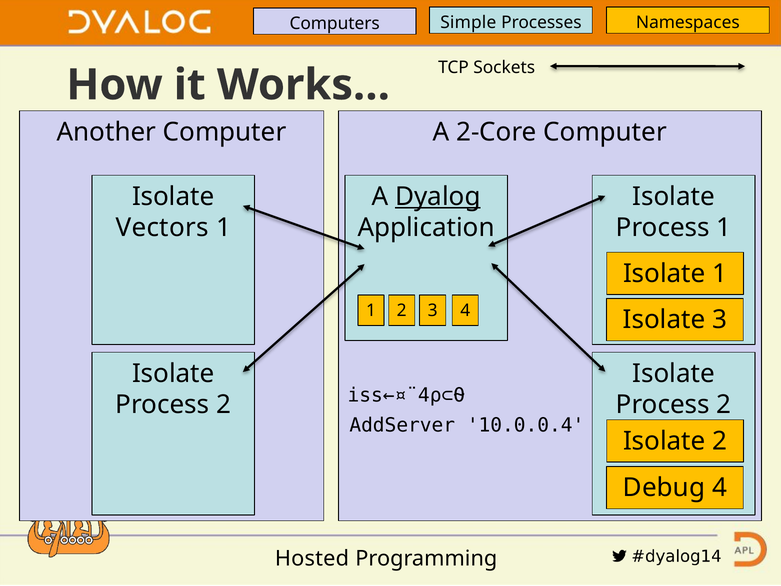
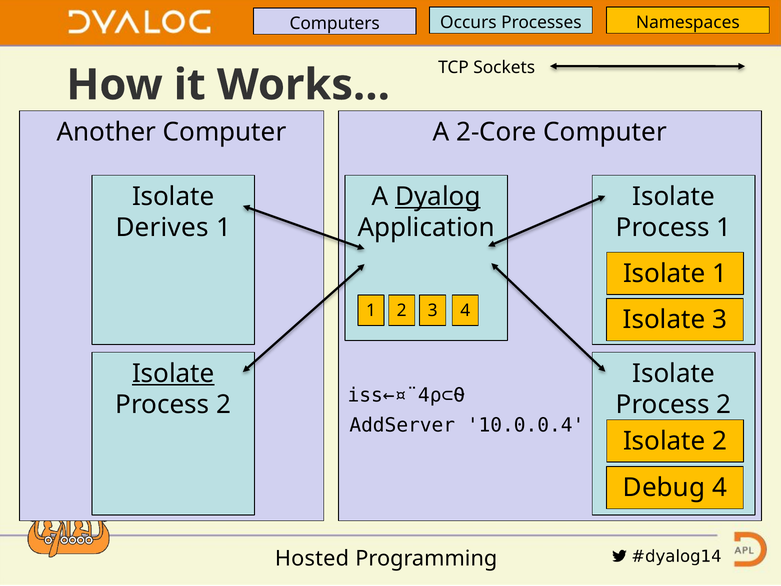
Simple: Simple -> Occurs (468, 22)
Vectors: Vectors -> Derives (162, 228)
Isolate underline: none -> present (173, 373)
